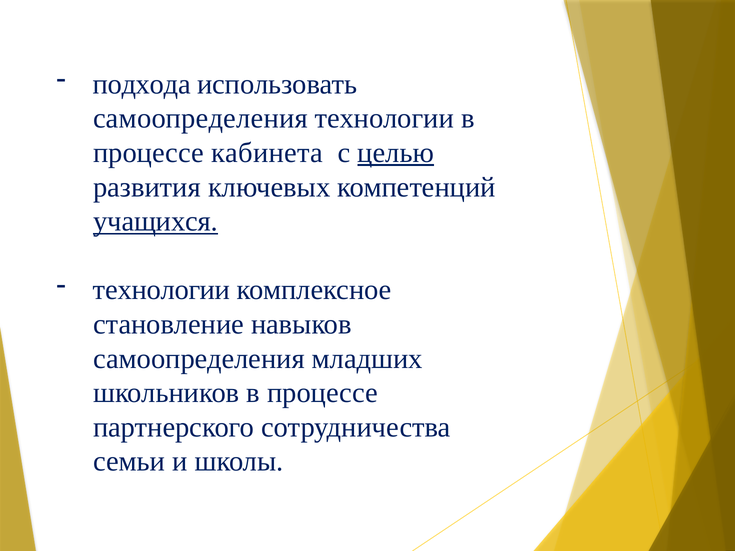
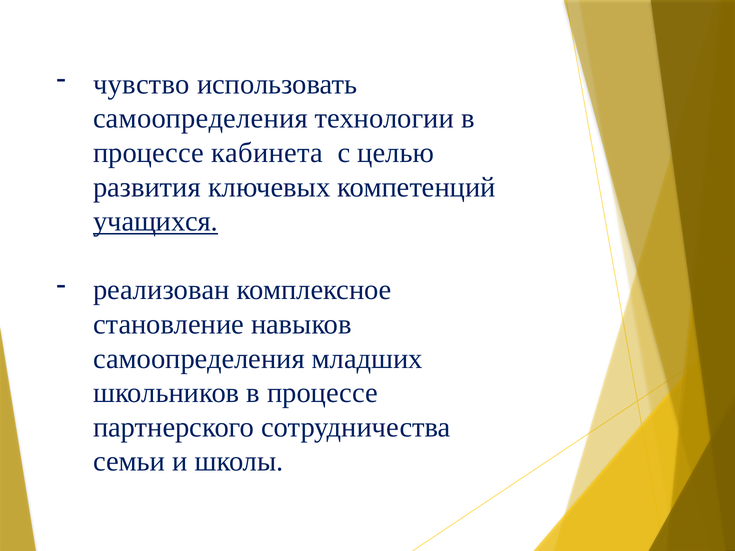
подхода: подхода -> чувство (141, 84)
целью underline: present -> none (396, 153)
технологии: технологии -> реализован (161, 290)
